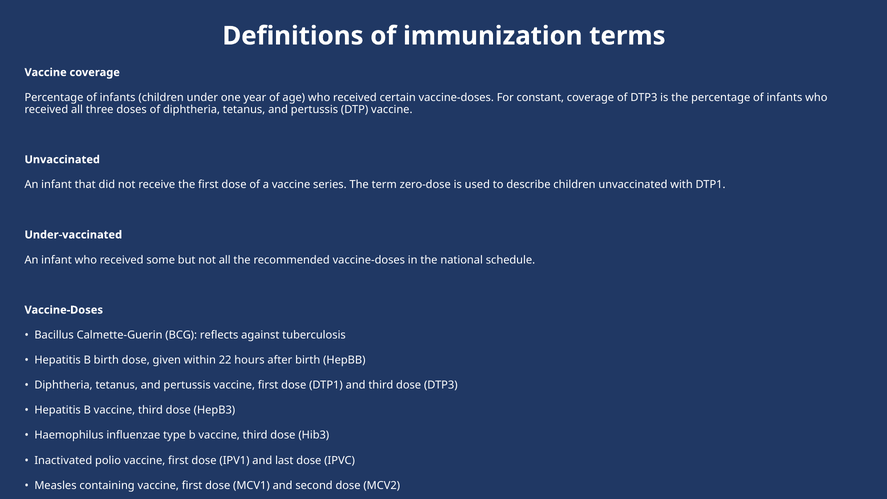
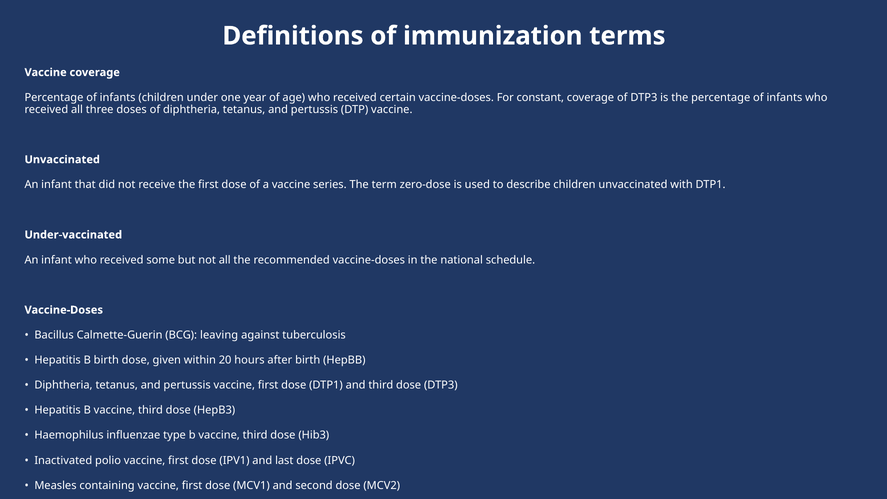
reflects: reflects -> leaving (219, 335)
22: 22 -> 20 (225, 360)
